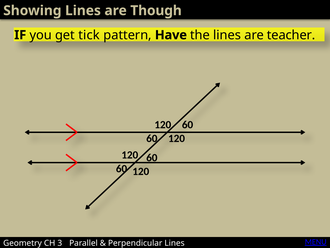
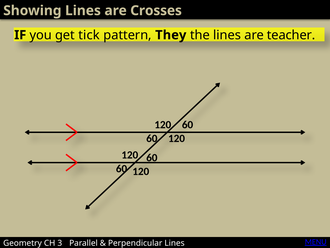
Though: Though -> Crosses (156, 11)
Have: Have -> They (171, 35)
